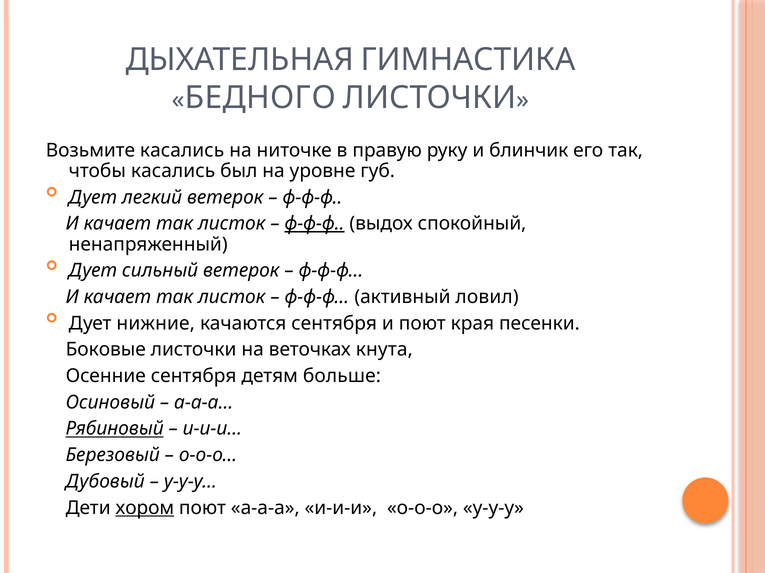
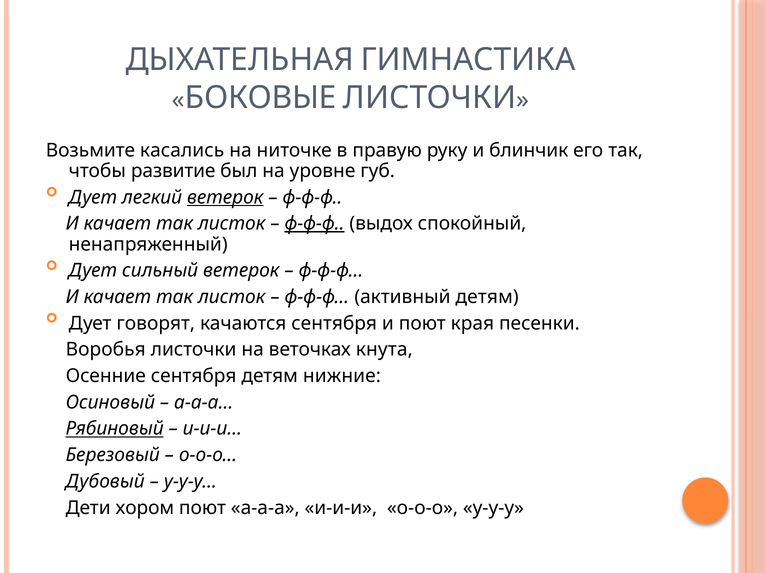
БЕДНОГО: БЕДНОГО -> БОКОВЫЕ (261, 98)
чтобы касались: касались -> развитие (173, 171)
ветерок underline: none -> present (225, 197)
активный ловил: ловил -> детям (487, 297)
нижние: нижние -> говорят (156, 324)
Боковые: Боковые -> Воробья (106, 350)
больше: больше -> нижние (342, 376)
хором underline: present -> none (145, 508)
